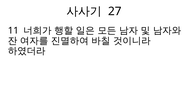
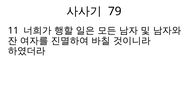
27: 27 -> 79 (115, 11)
